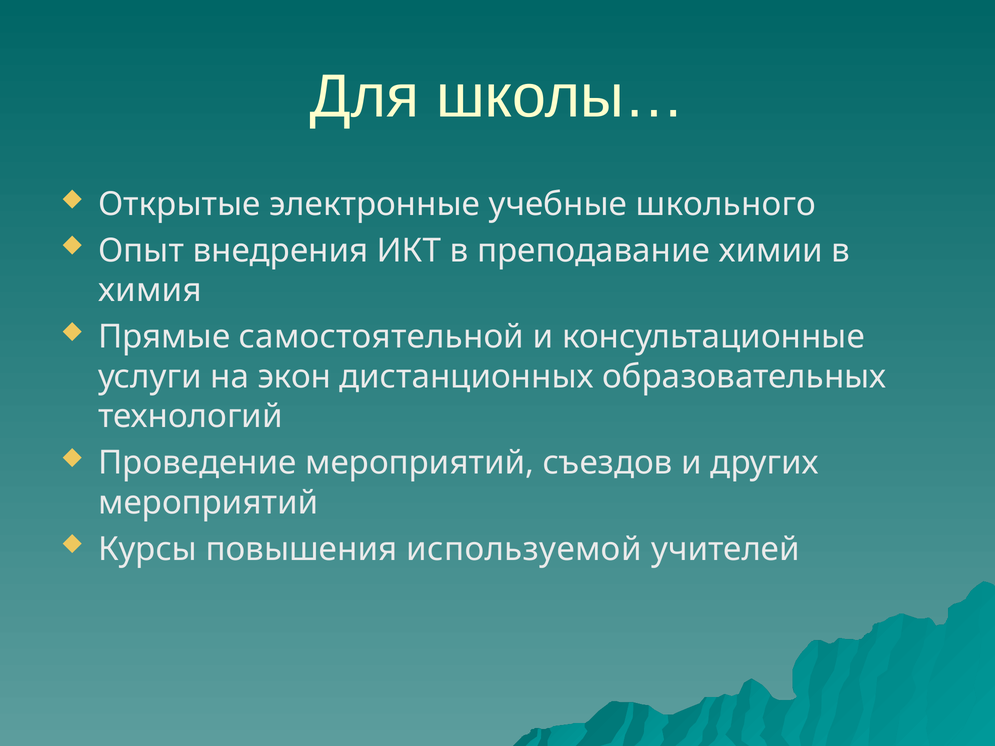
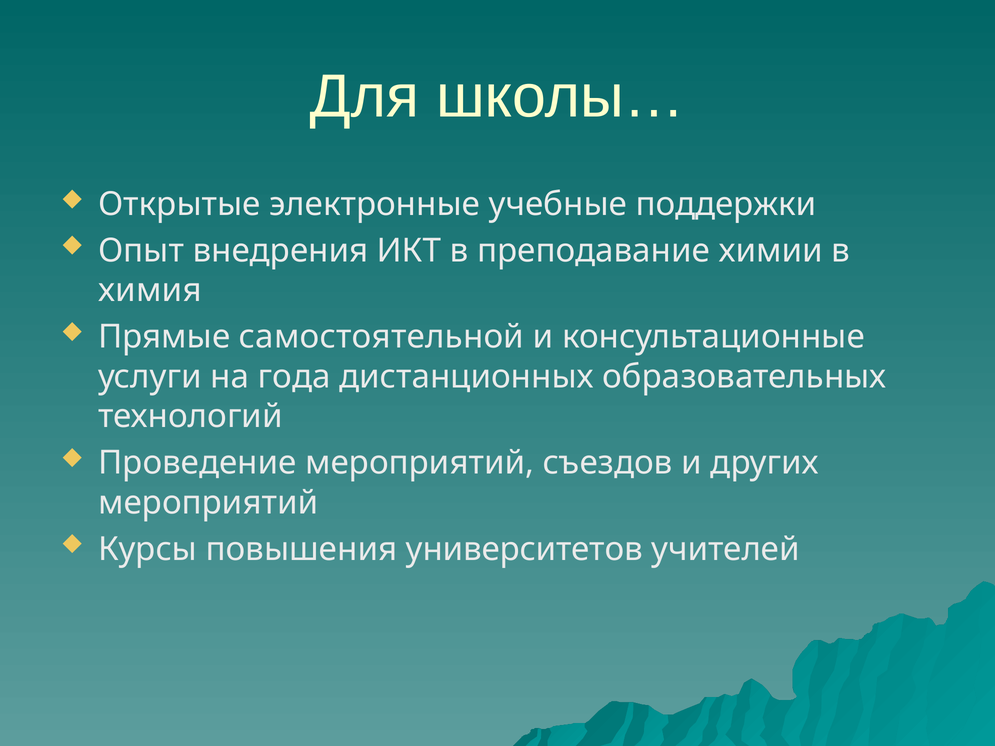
школьного: школьного -> поддержки (726, 204)
экон: экон -> года (294, 377)
используемой: используемой -> университетов (524, 549)
